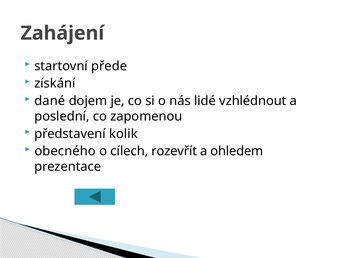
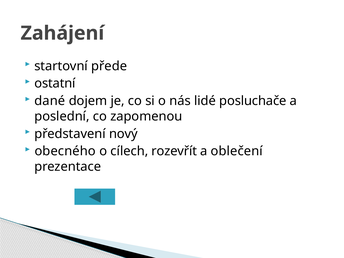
získání: získání -> ostatní (55, 83)
vzhlédnout: vzhlédnout -> posluchače (253, 101)
kolik: kolik -> nový (123, 134)
ohledem: ohledem -> oblečení (237, 151)
